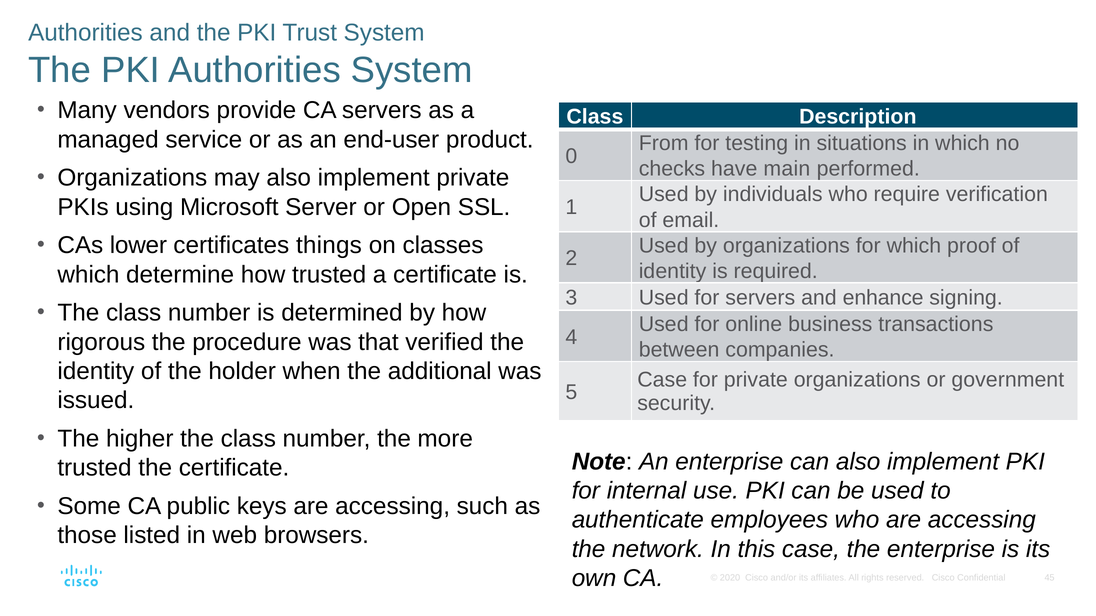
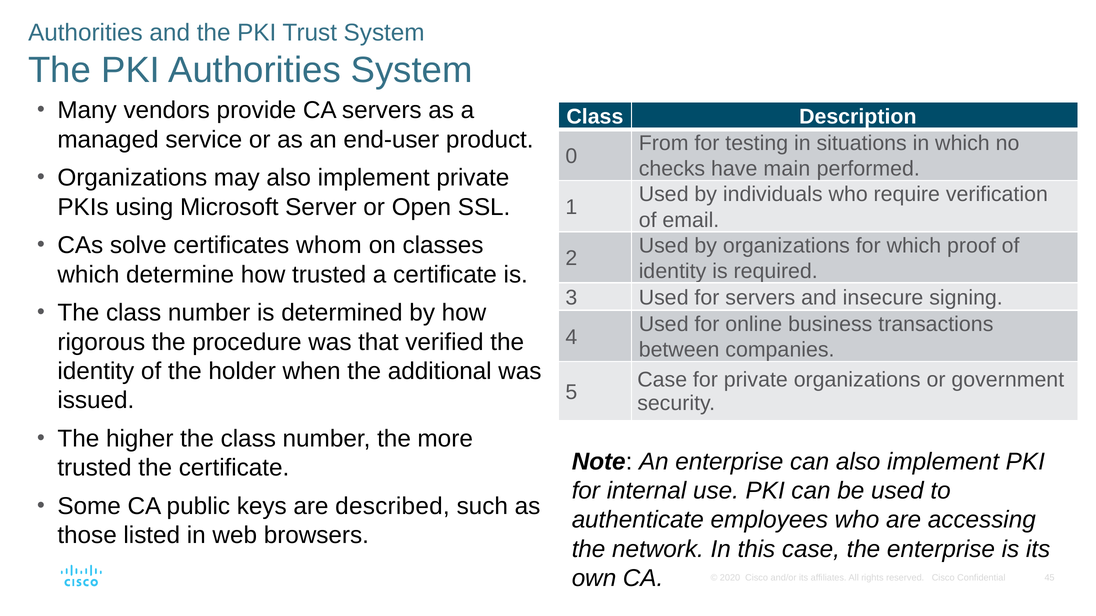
lower: lower -> solve (138, 246)
things: things -> whom (329, 246)
enhance: enhance -> insecure (883, 298)
keys are accessing: accessing -> described (392, 507)
